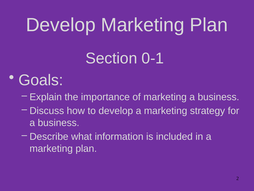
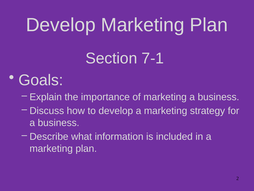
0-1: 0-1 -> 7-1 (153, 58)
